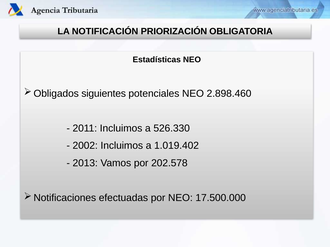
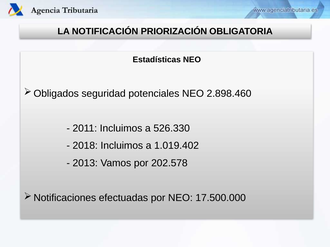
siguientes: siguientes -> seguridad (104, 94)
2002: 2002 -> 2018 (85, 146)
